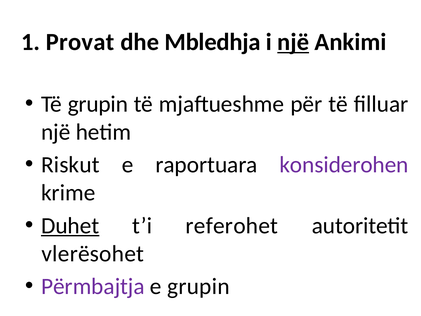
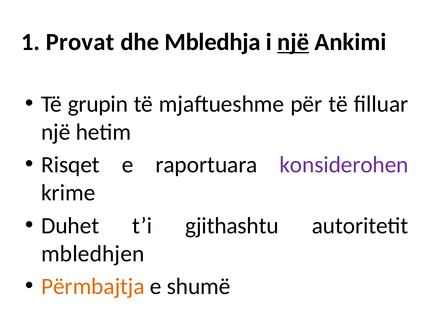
Riskut: Riskut -> Risqet (70, 165)
Duhet underline: present -> none (70, 225)
referohet: referohet -> gjithashtu (232, 225)
vlerësohet: vlerësohet -> mbledhjen (93, 254)
Përmbajtja colour: purple -> orange (93, 286)
e grupin: grupin -> shumë (199, 286)
